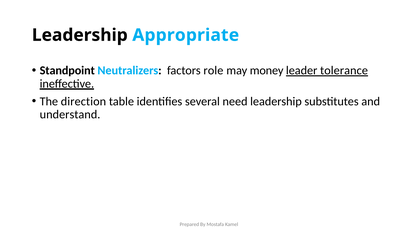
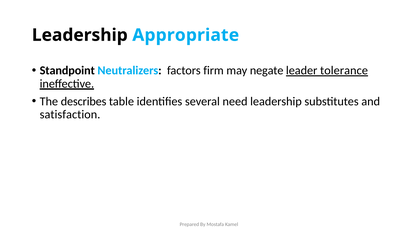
role: role -> firm (214, 71)
money: money -> negate (267, 71)
direction: direction -> describes (84, 101)
understand: understand -> satisfaction (70, 115)
